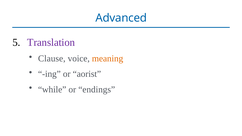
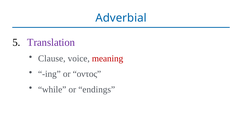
Advanced: Advanced -> Adverbial (121, 18)
meaning colour: orange -> red (108, 59)
aorist: aorist -> οντος (87, 74)
